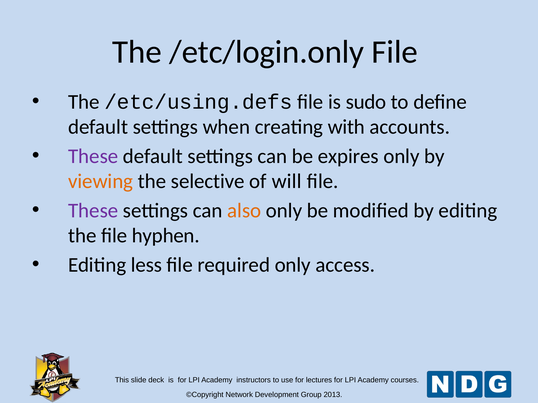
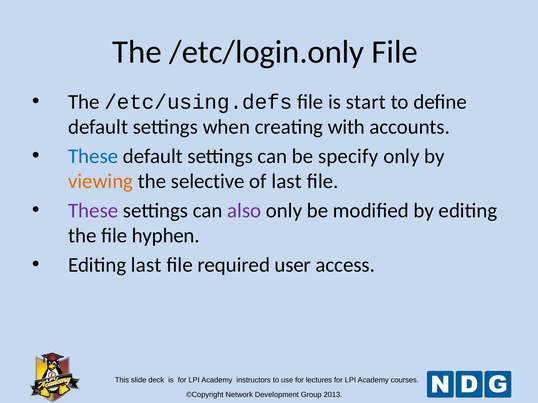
sudo: sudo -> start (366, 102)
These colour: purple -> blue (93, 156)
expires: expires -> specify (348, 156)
of will: will -> last (287, 181)
also colour: orange -> purple (244, 211)
Editing less: less -> last (146, 265)
required only: only -> user (293, 265)
